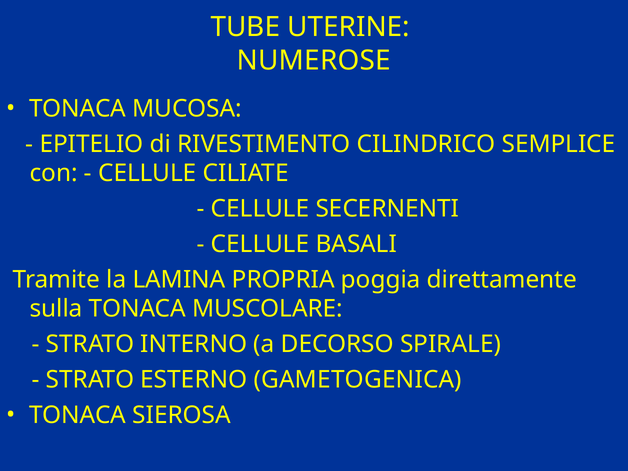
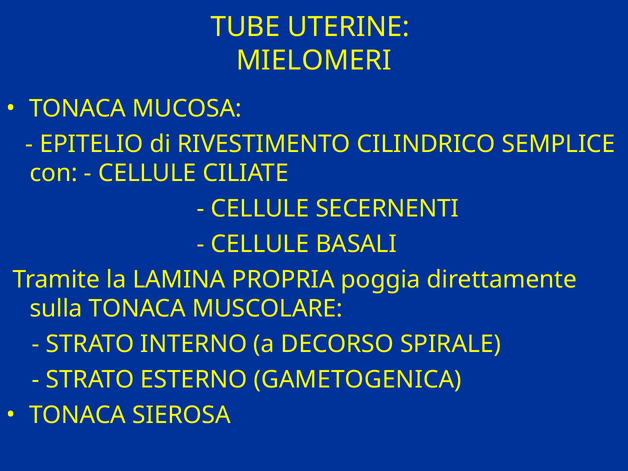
NUMEROSE: NUMEROSE -> MIELOMERI (314, 60)
